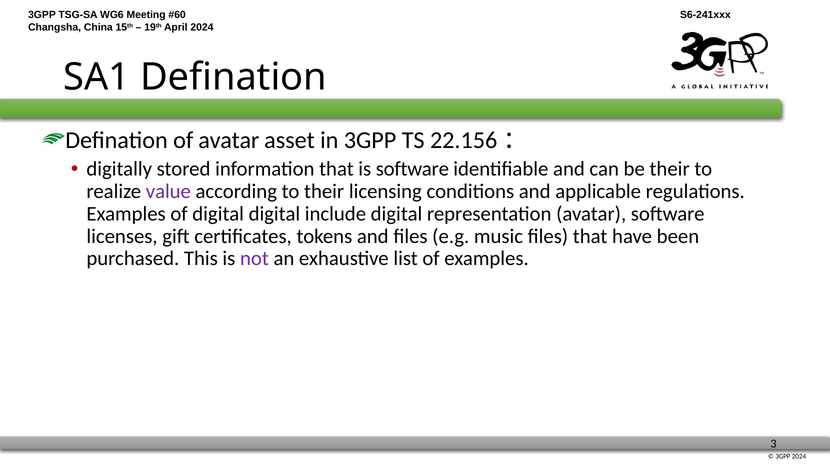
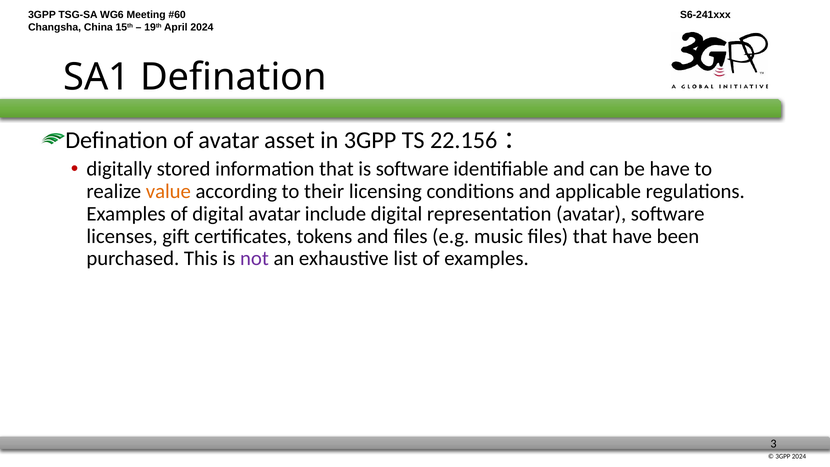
be their: their -> have (670, 169)
value colour: purple -> orange (168, 191)
digital digital: digital -> avatar (275, 214)
